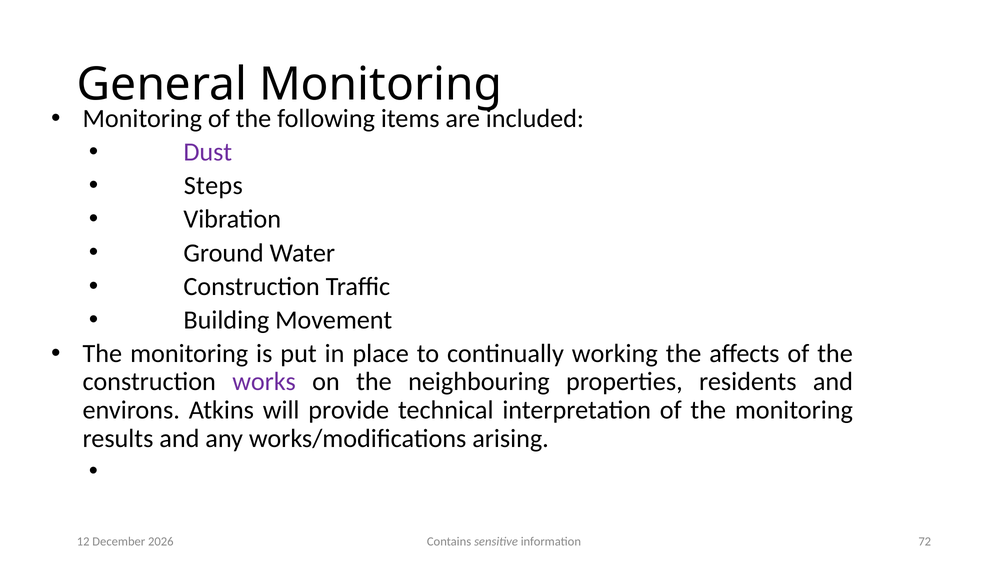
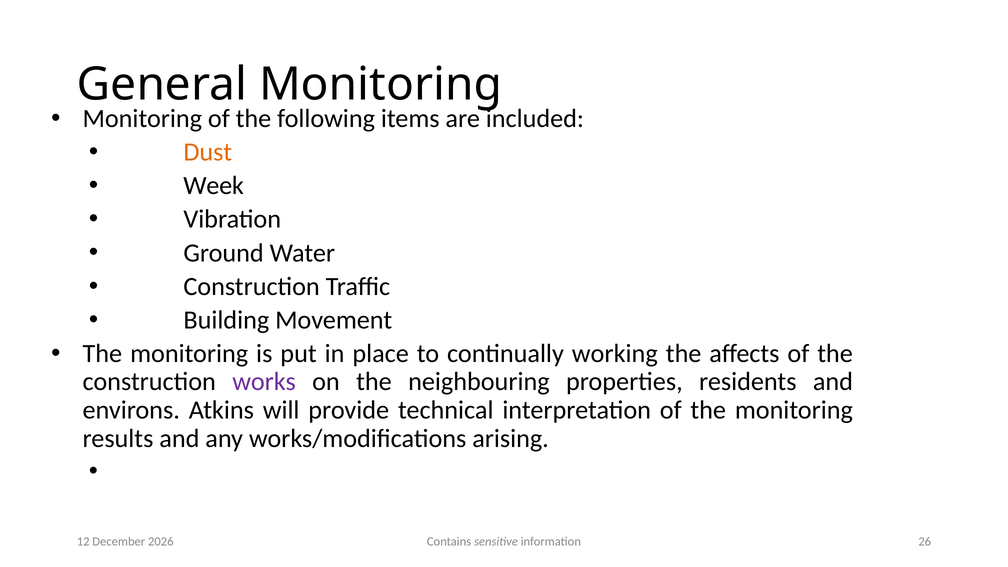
Dust colour: purple -> orange (208, 152)
Steps: Steps -> Week (214, 186)
72: 72 -> 26 (925, 541)
